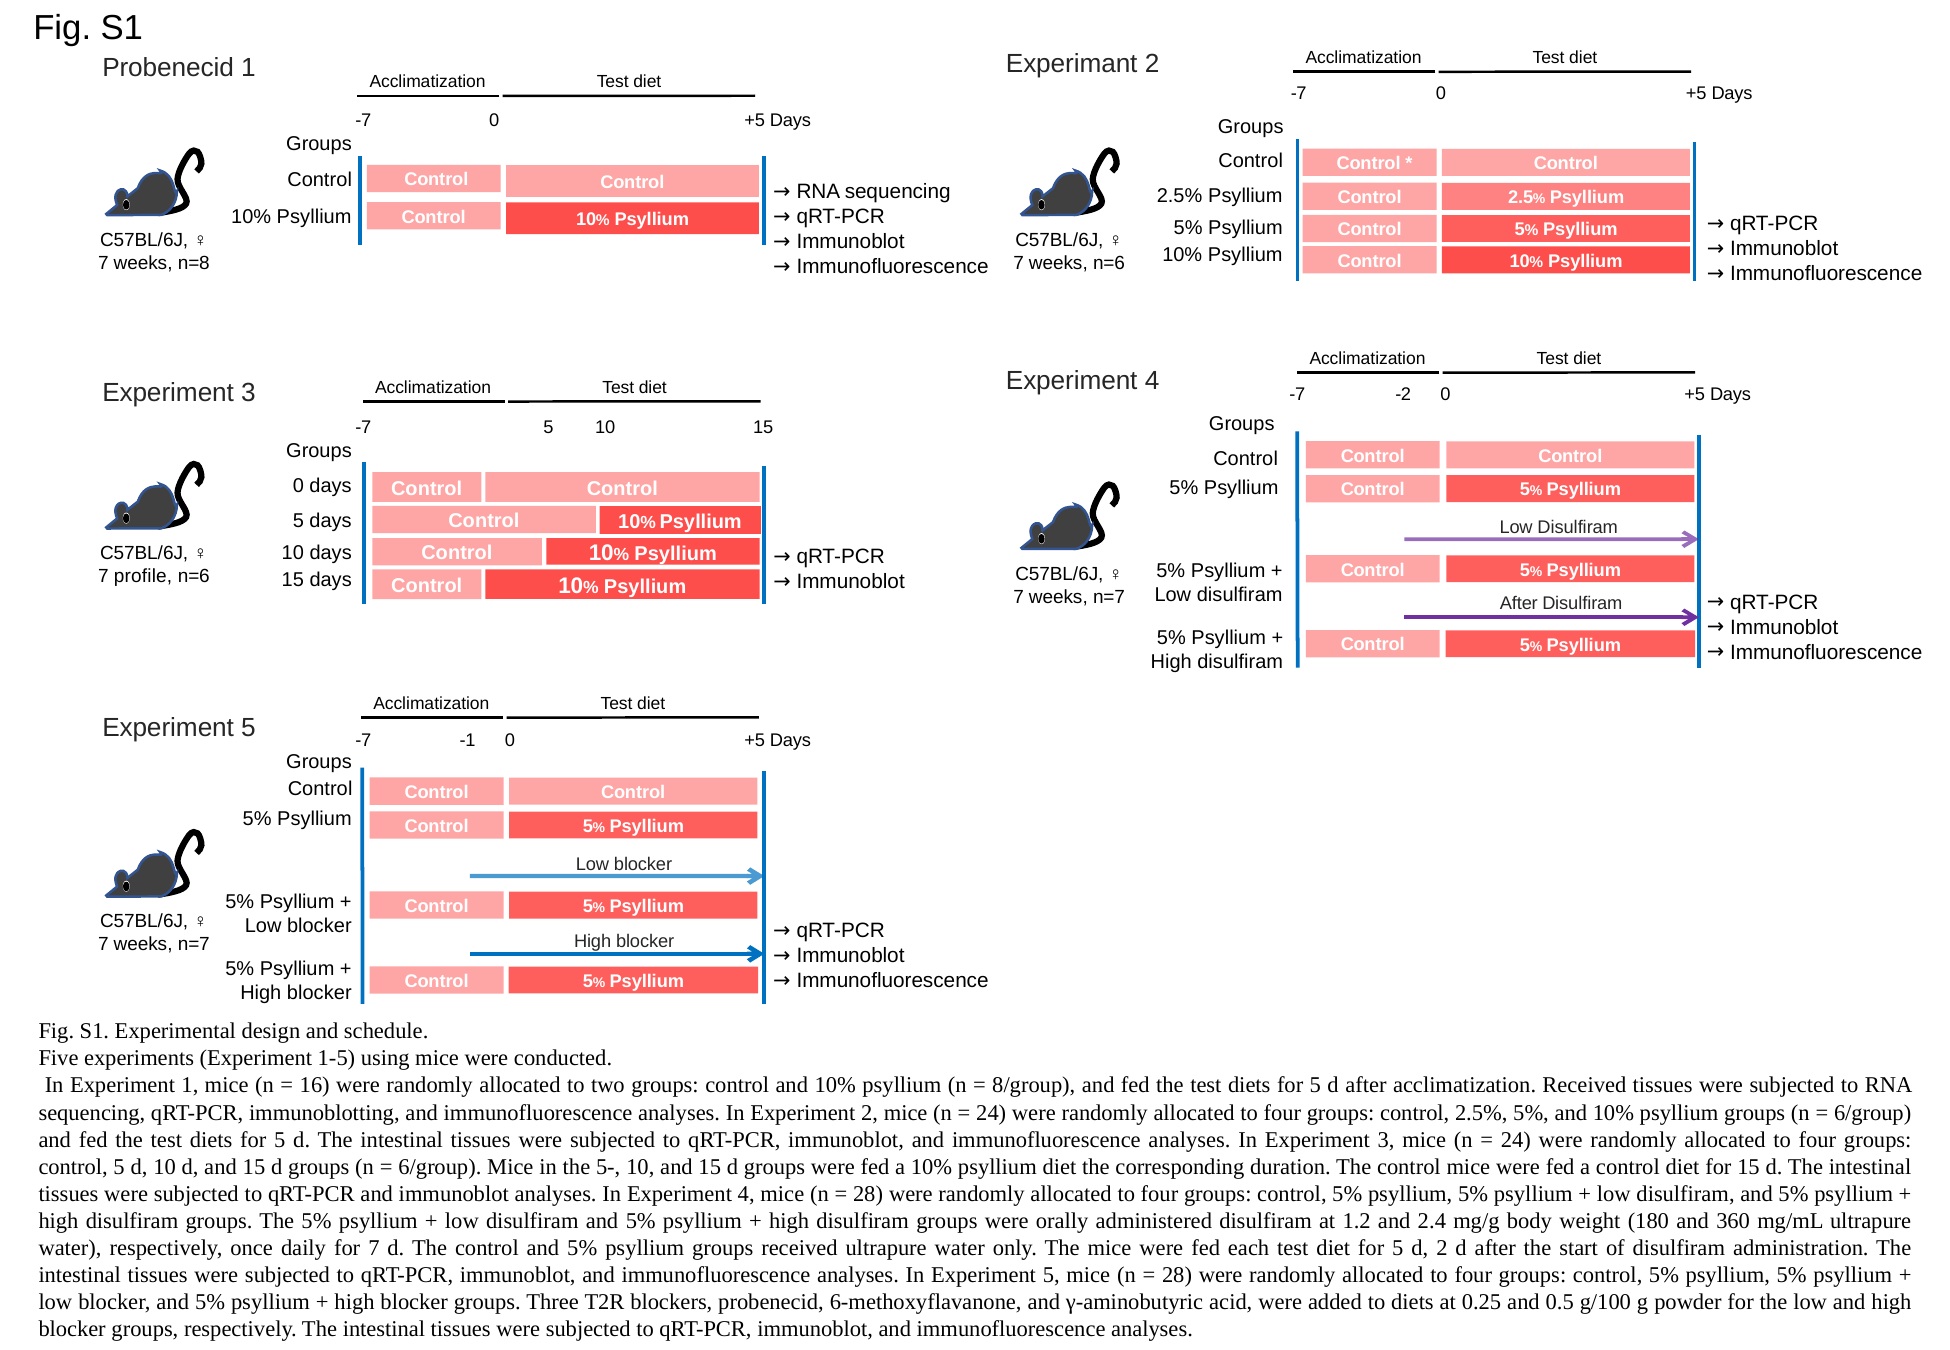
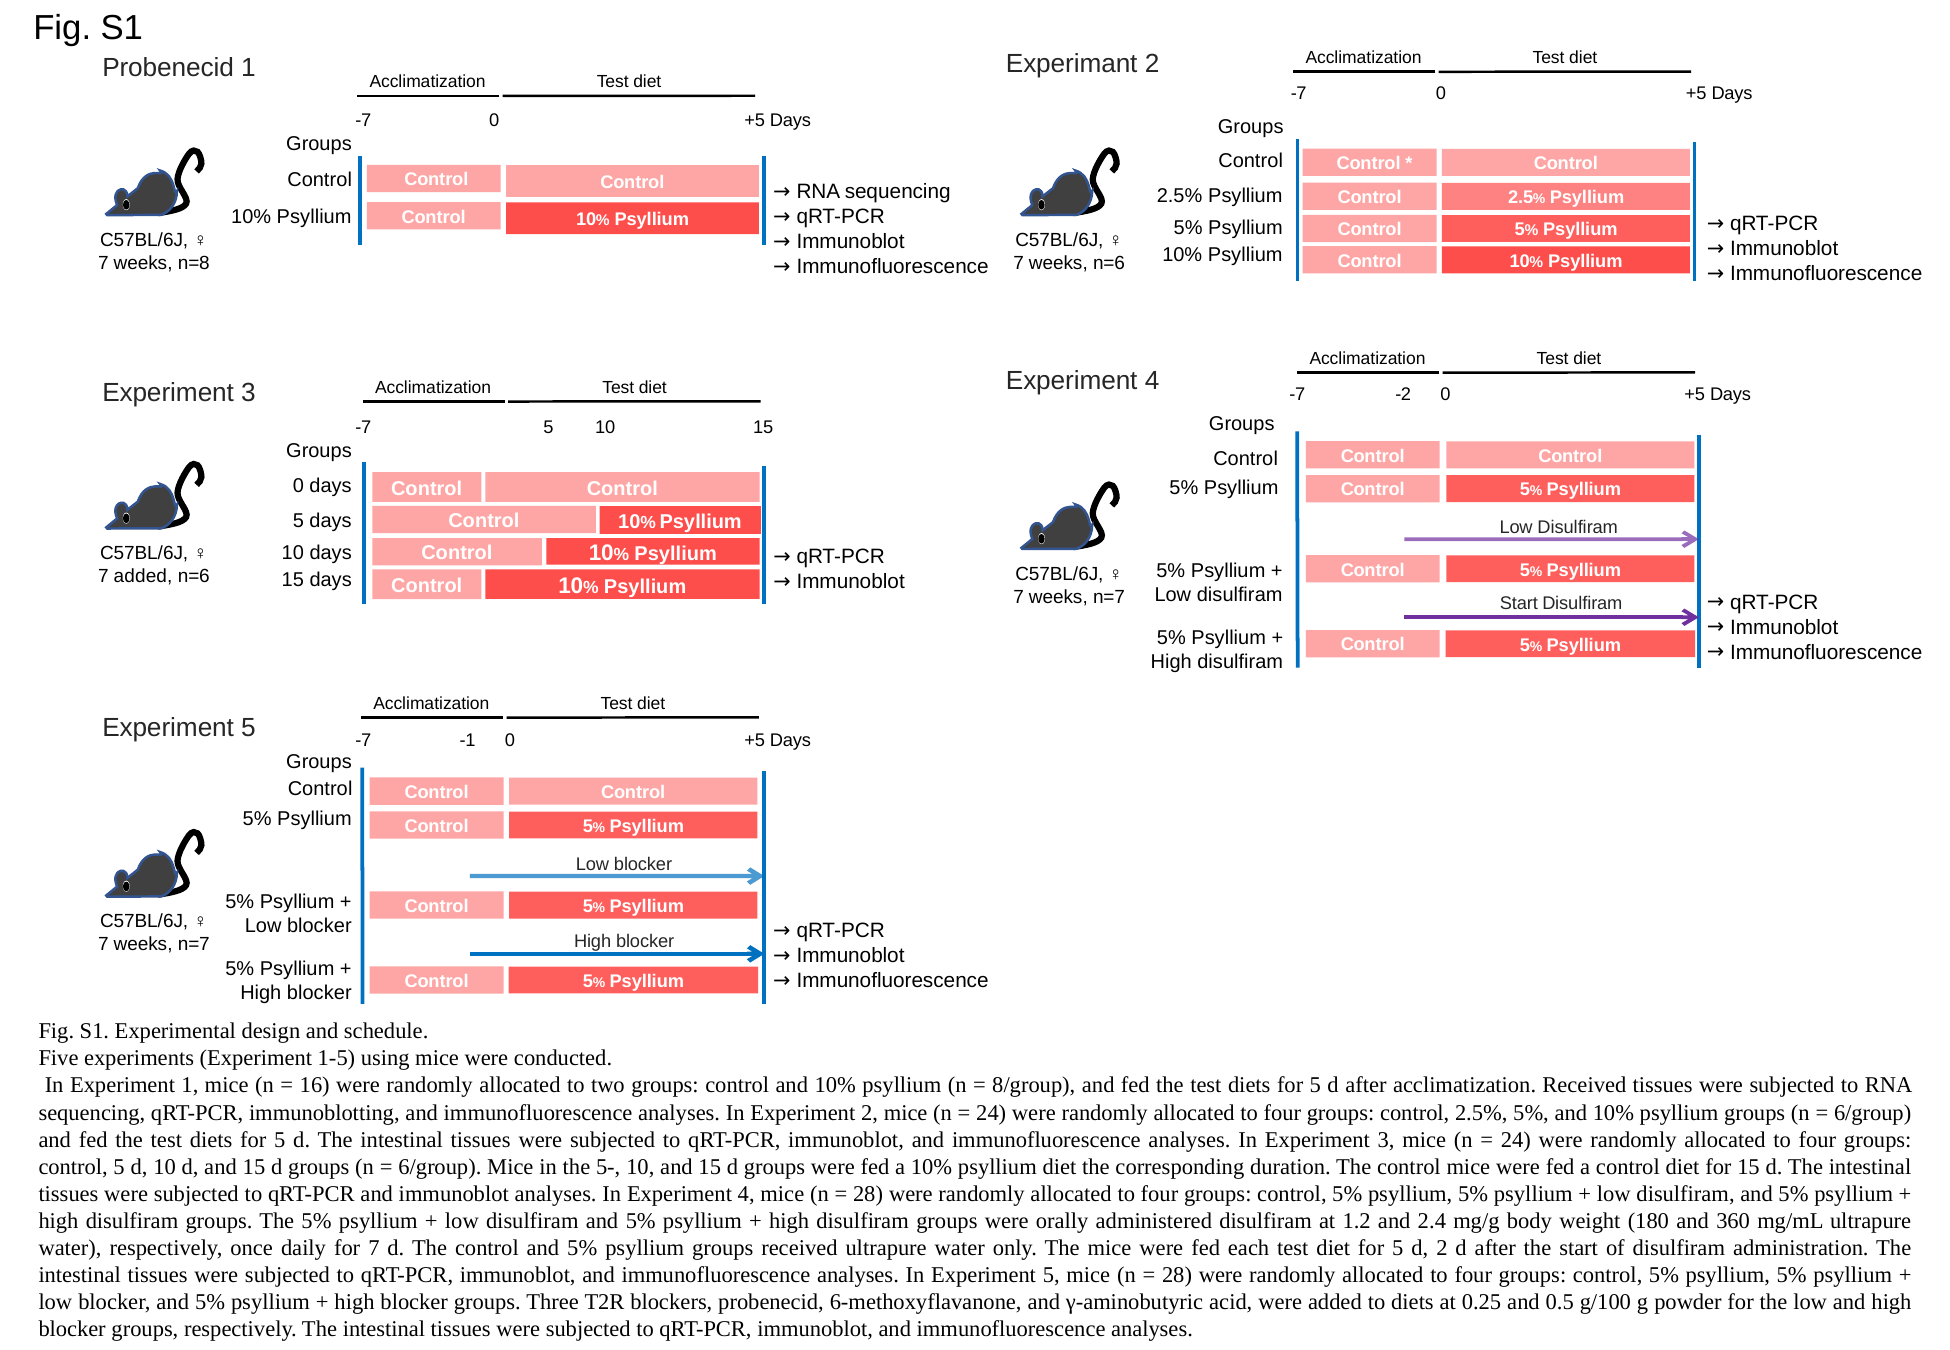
7 profile: profile -> added (143, 576)
After: After -> Start (1519, 604)
